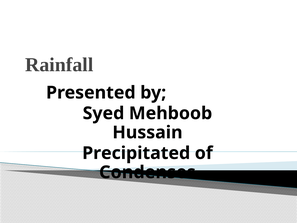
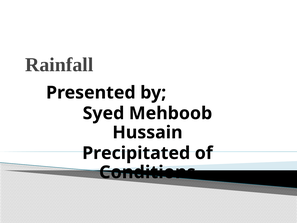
Condenses: Condenses -> Conditions (147, 172)
